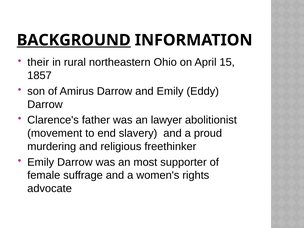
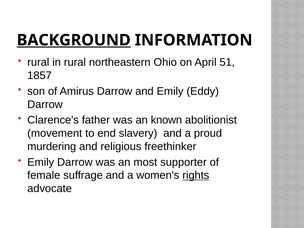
their: their -> rural (38, 62)
15: 15 -> 51 (227, 62)
lawyer: lawyer -> known (166, 120)
rights underline: none -> present (196, 175)
